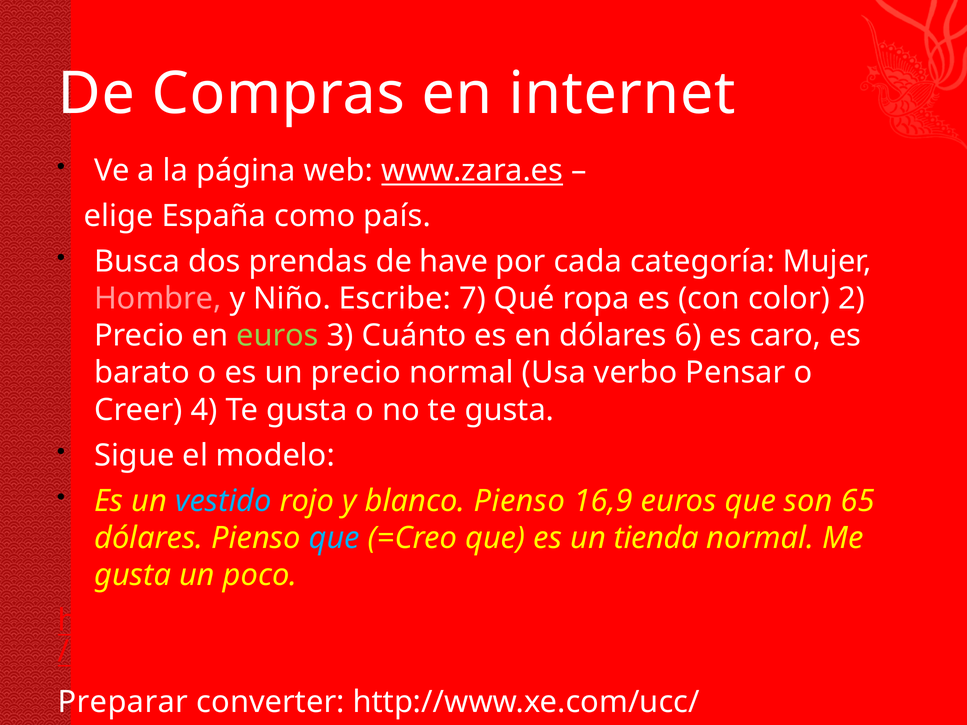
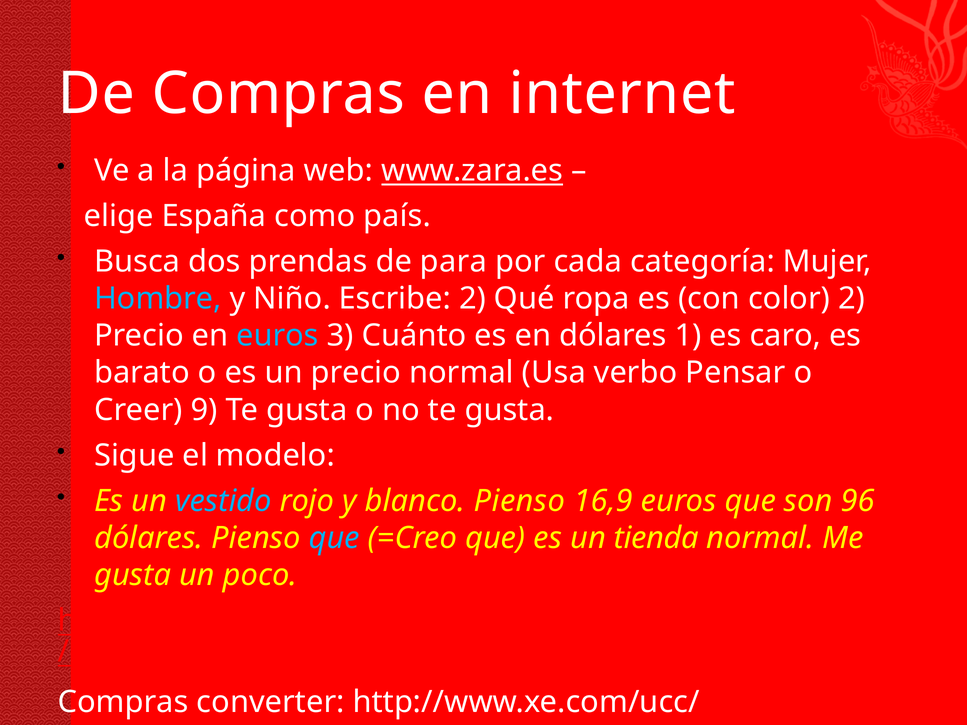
have: have -> para (453, 262)
Hombre colour: pink -> light blue (158, 299)
Escribe 7: 7 -> 2 (473, 299)
euros colour: light green -> light blue (278, 336)
6: 6 -> 1 (688, 336)
4: 4 -> 9 (204, 410)
65: 65 -> 96 (858, 501)
Preparar: Preparar -> Compras (123, 703)
